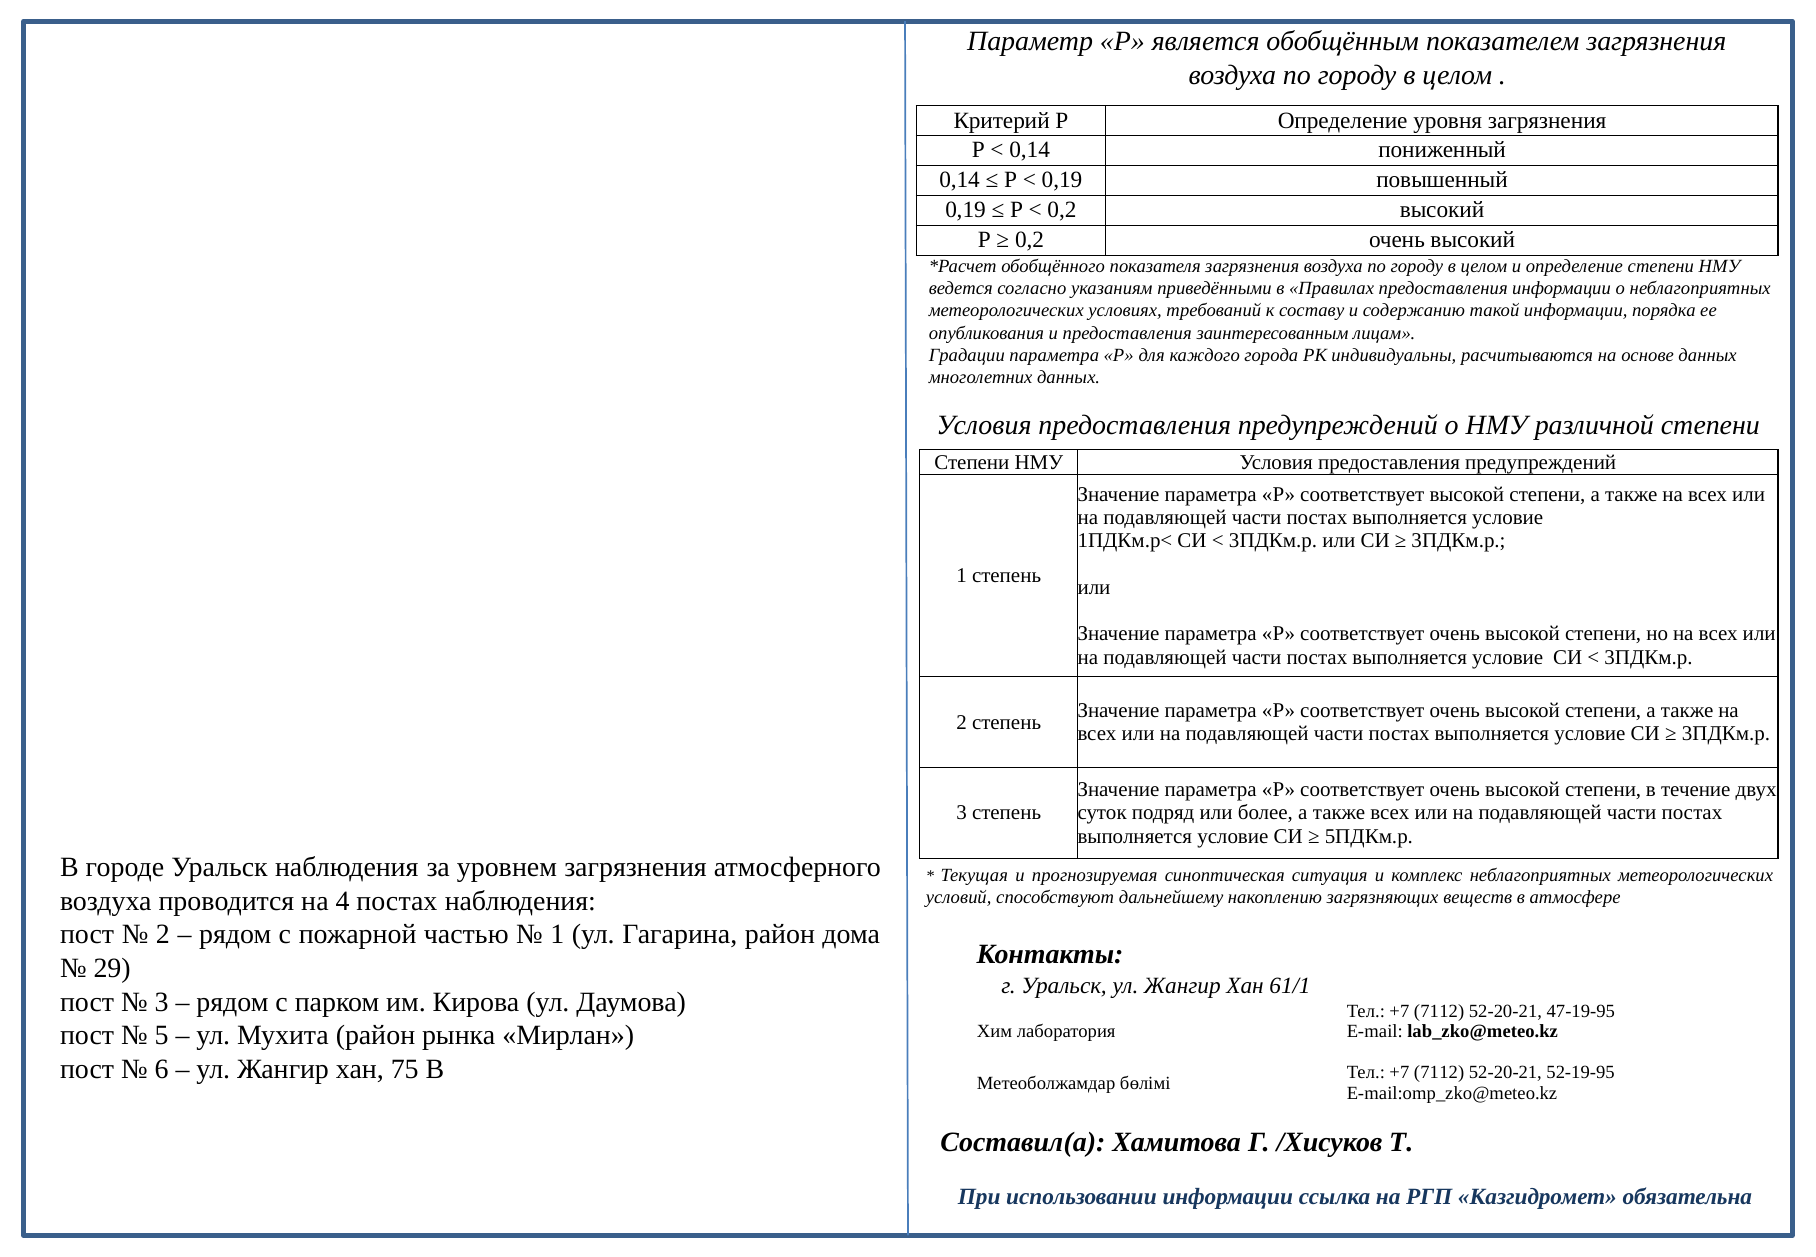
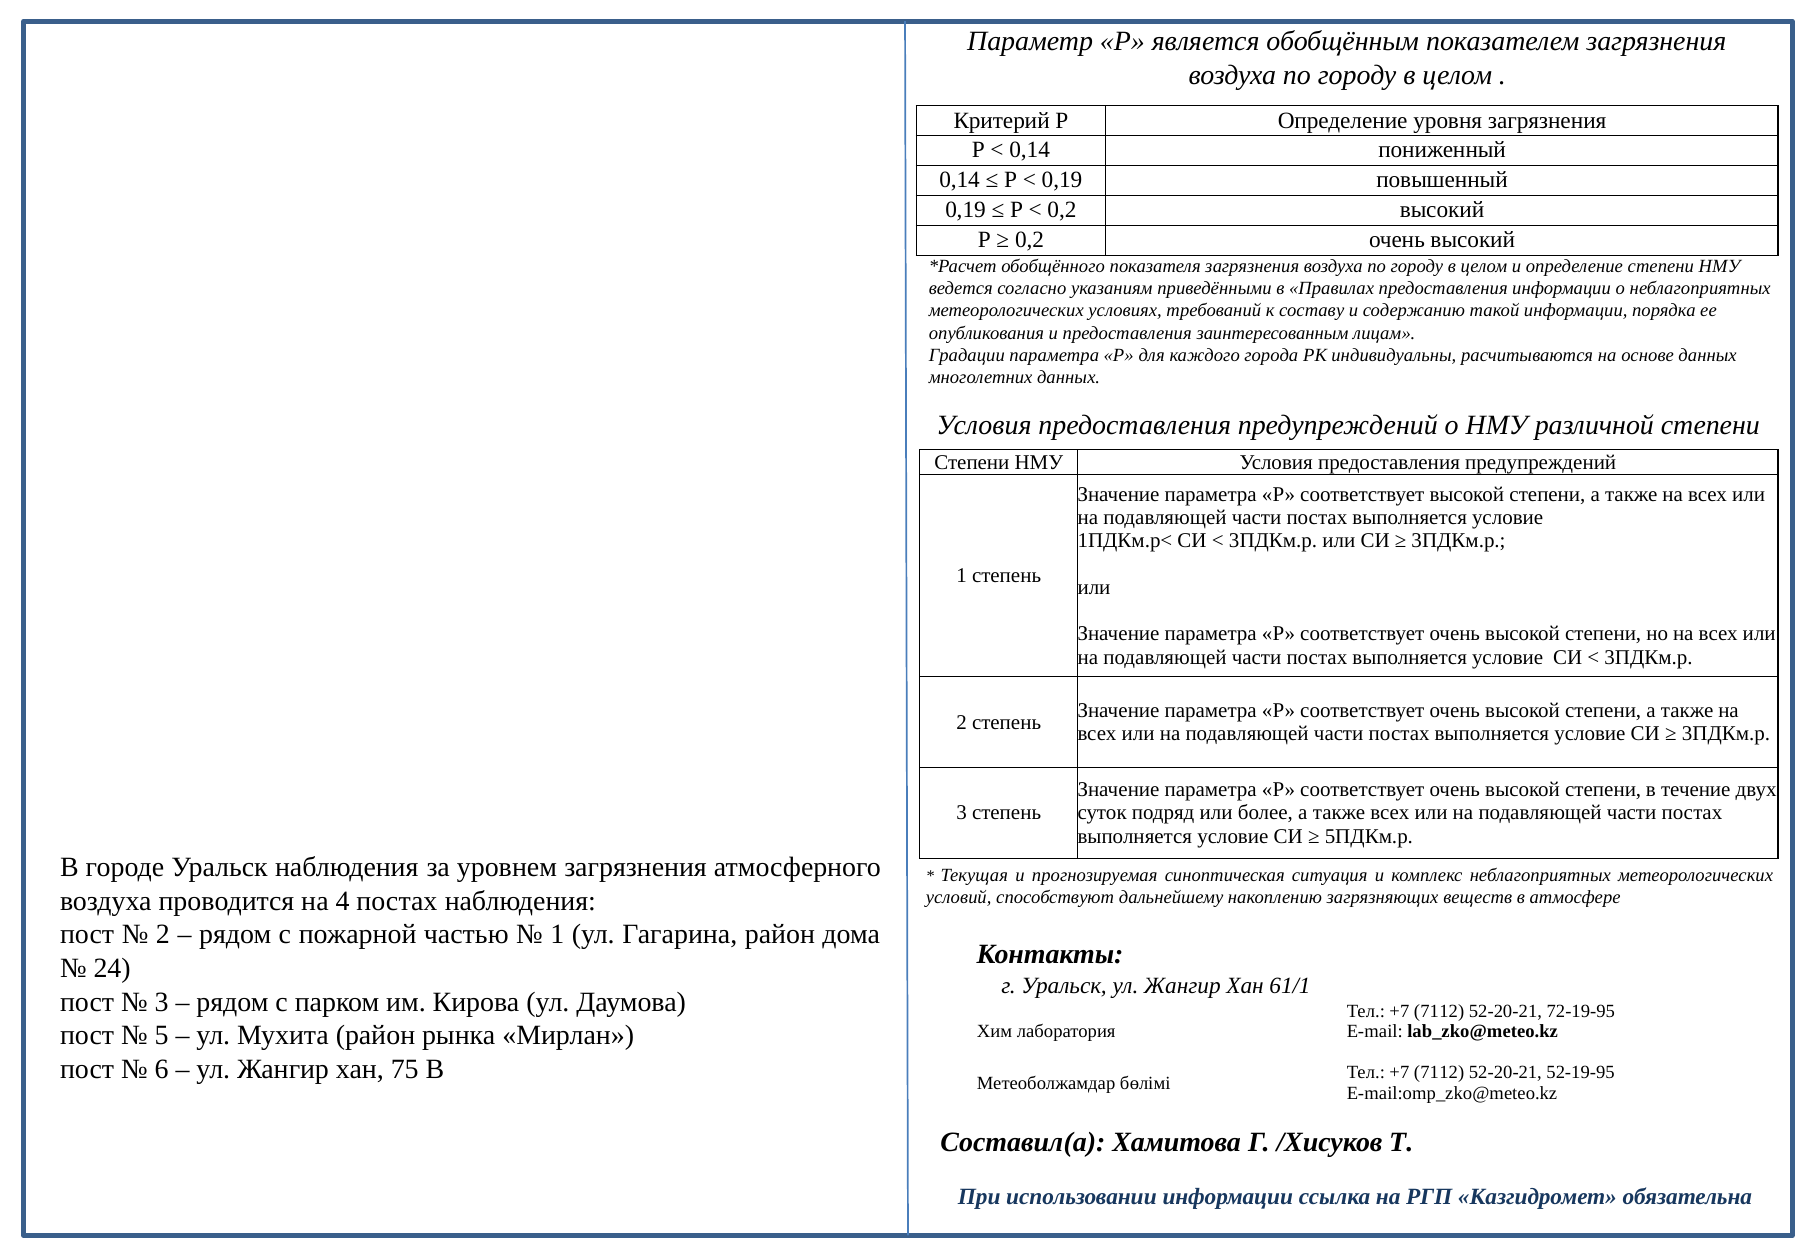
29: 29 -> 24 (112, 968)
47-19-95: 47-19-95 -> 72-19-95 (1581, 1011)
